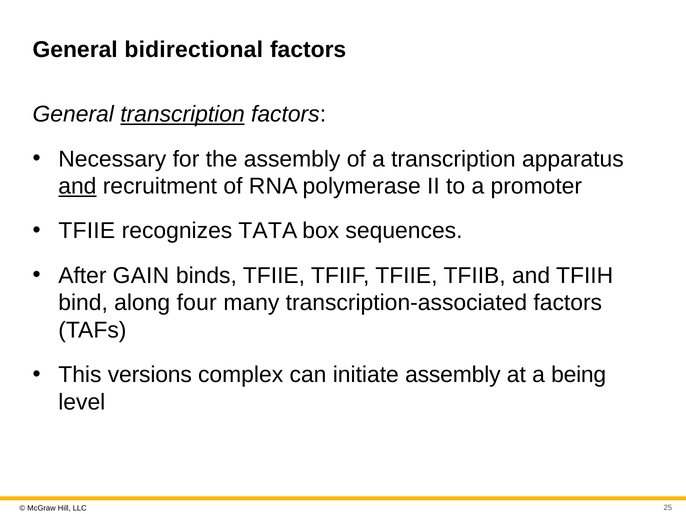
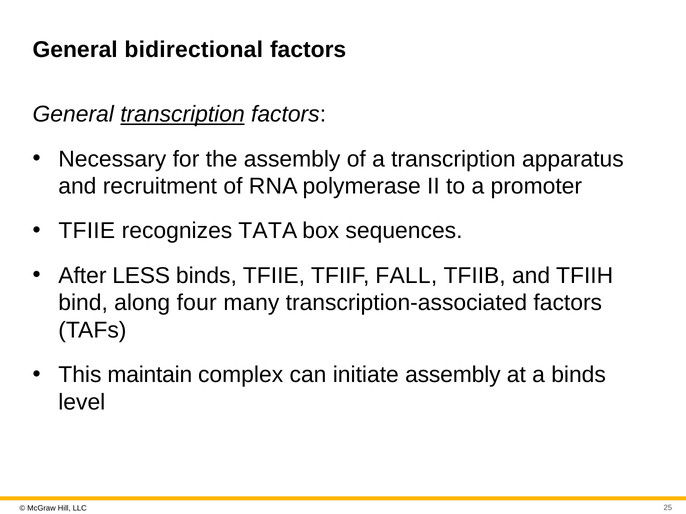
and underline: present -> none (77, 187)
GAIN: GAIN -> LESS (141, 276)
TFIIF TFIIE: TFIIE -> FALL (406, 276)
versions: versions -> maintain (150, 375)
a being: being -> binds (579, 375)
